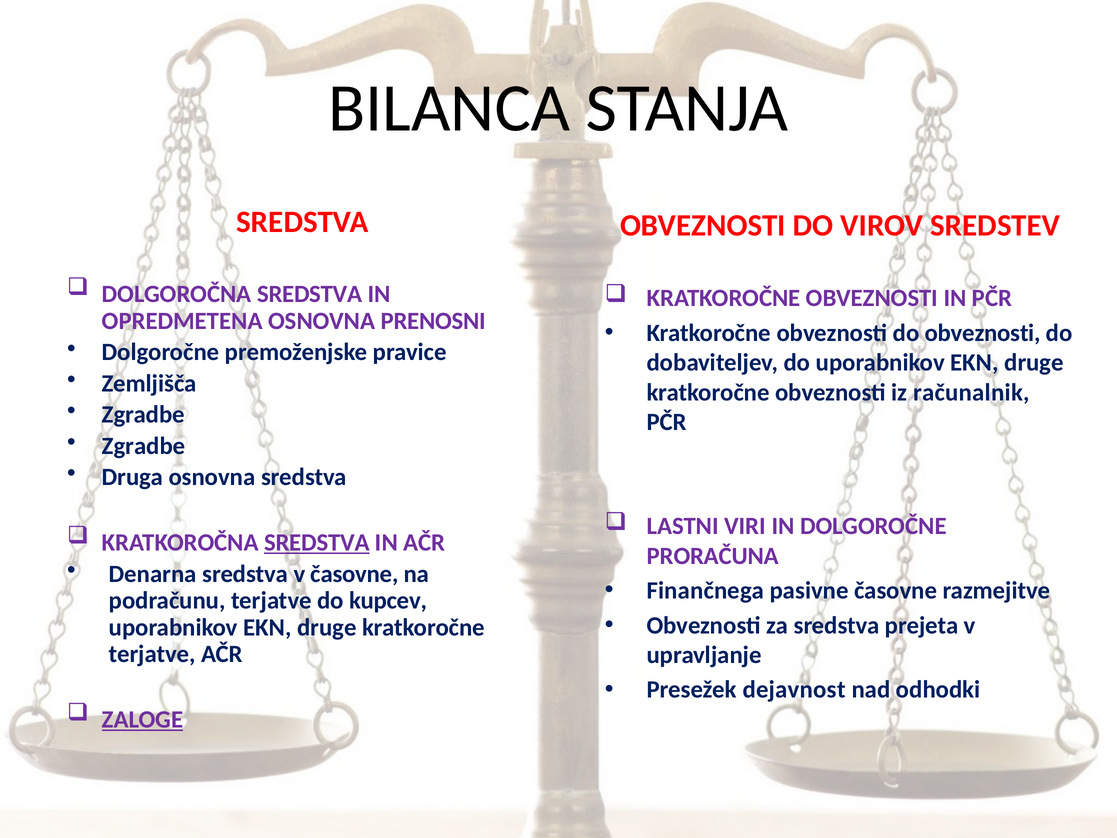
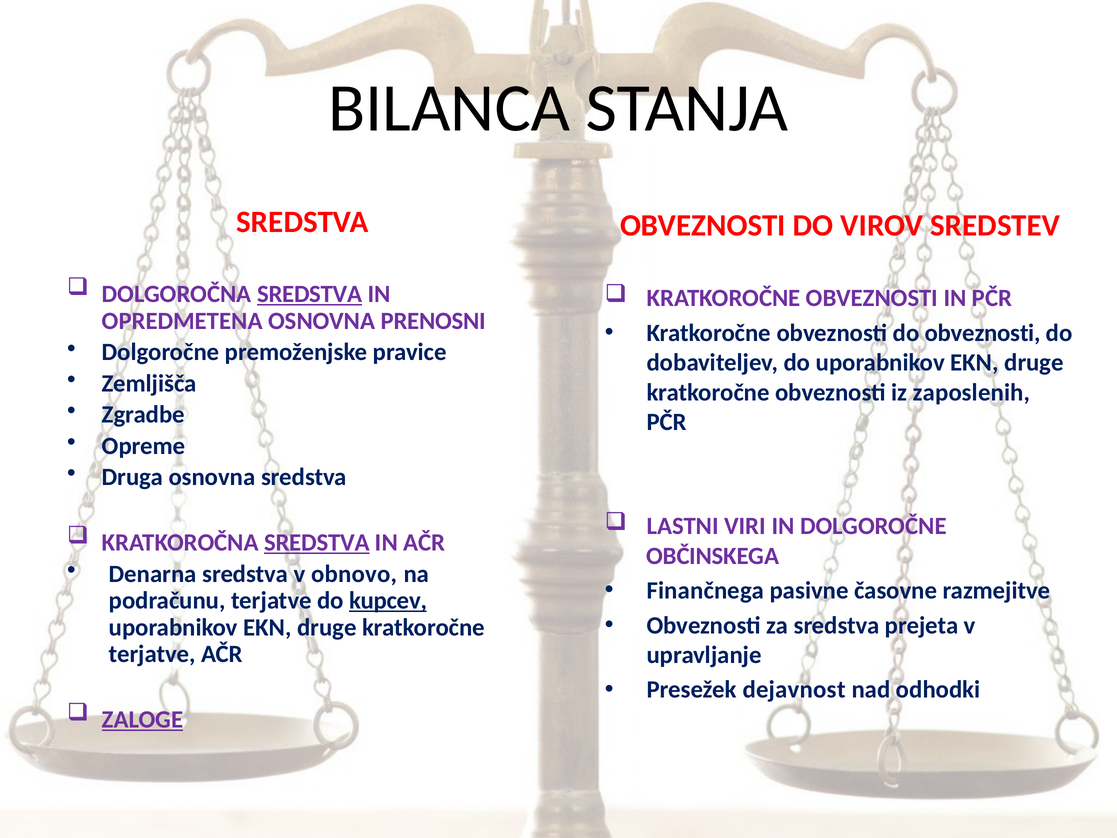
SREDSTVA underline: none -> present (310, 294)
računalnik: računalnik -> zaposlenih (971, 392)
Zgradbe: Zgradbe -> Opreme (144, 446)
PRORAČUNA: PRORAČUNA -> OBČINSKEGA (713, 556)
v časovne: časovne -> obnovo (354, 574)
kupcev underline: none -> present (388, 600)
